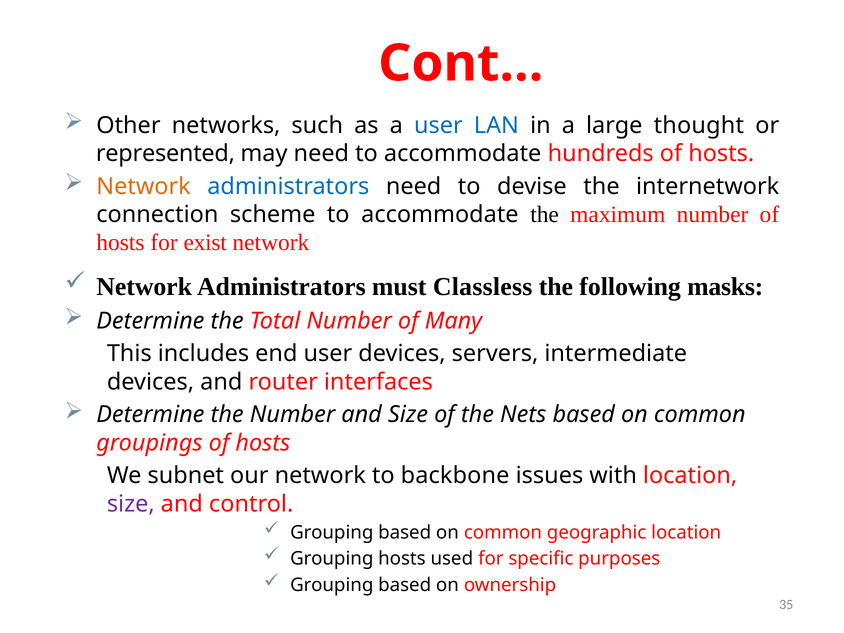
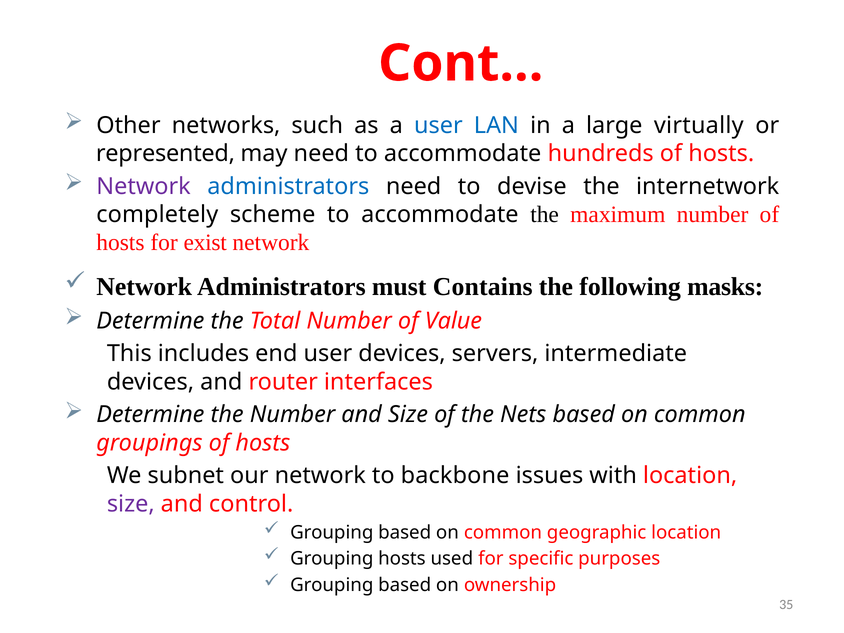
thought: thought -> virtually (699, 125)
Network colour: orange -> purple (144, 186)
connection: connection -> completely (157, 215)
Classless: Classless -> Contains (483, 287)
Many: Many -> Value (453, 321)
